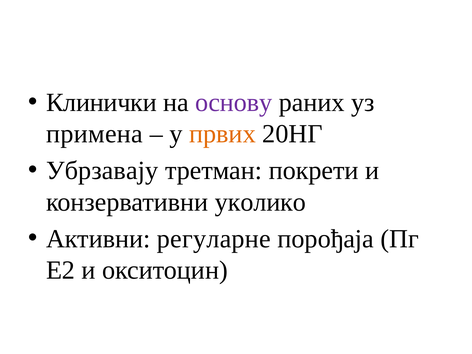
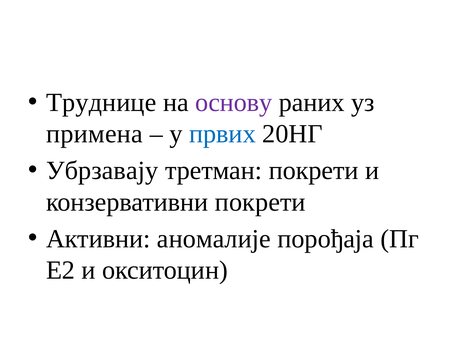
Клинички: Клинички -> Труднице (101, 103)
првих colour: orange -> blue (222, 134)
конзервативни уколико: уколико -> покрети (260, 202)
регуларне: регуларне -> аномaлије (214, 239)
